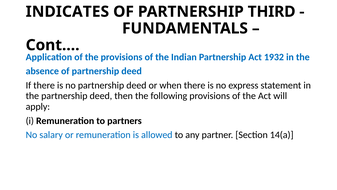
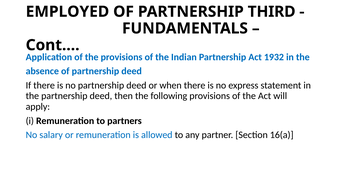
INDICATES: INDICATES -> EMPLOYED (67, 12)
14(a: 14(a -> 16(a (282, 135)
